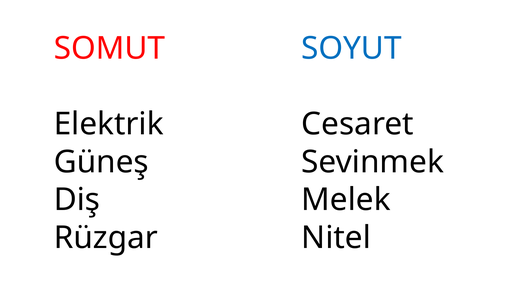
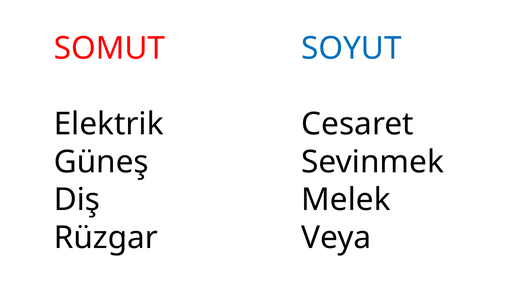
Nitel: Nitel -> Veya (336, 238)
